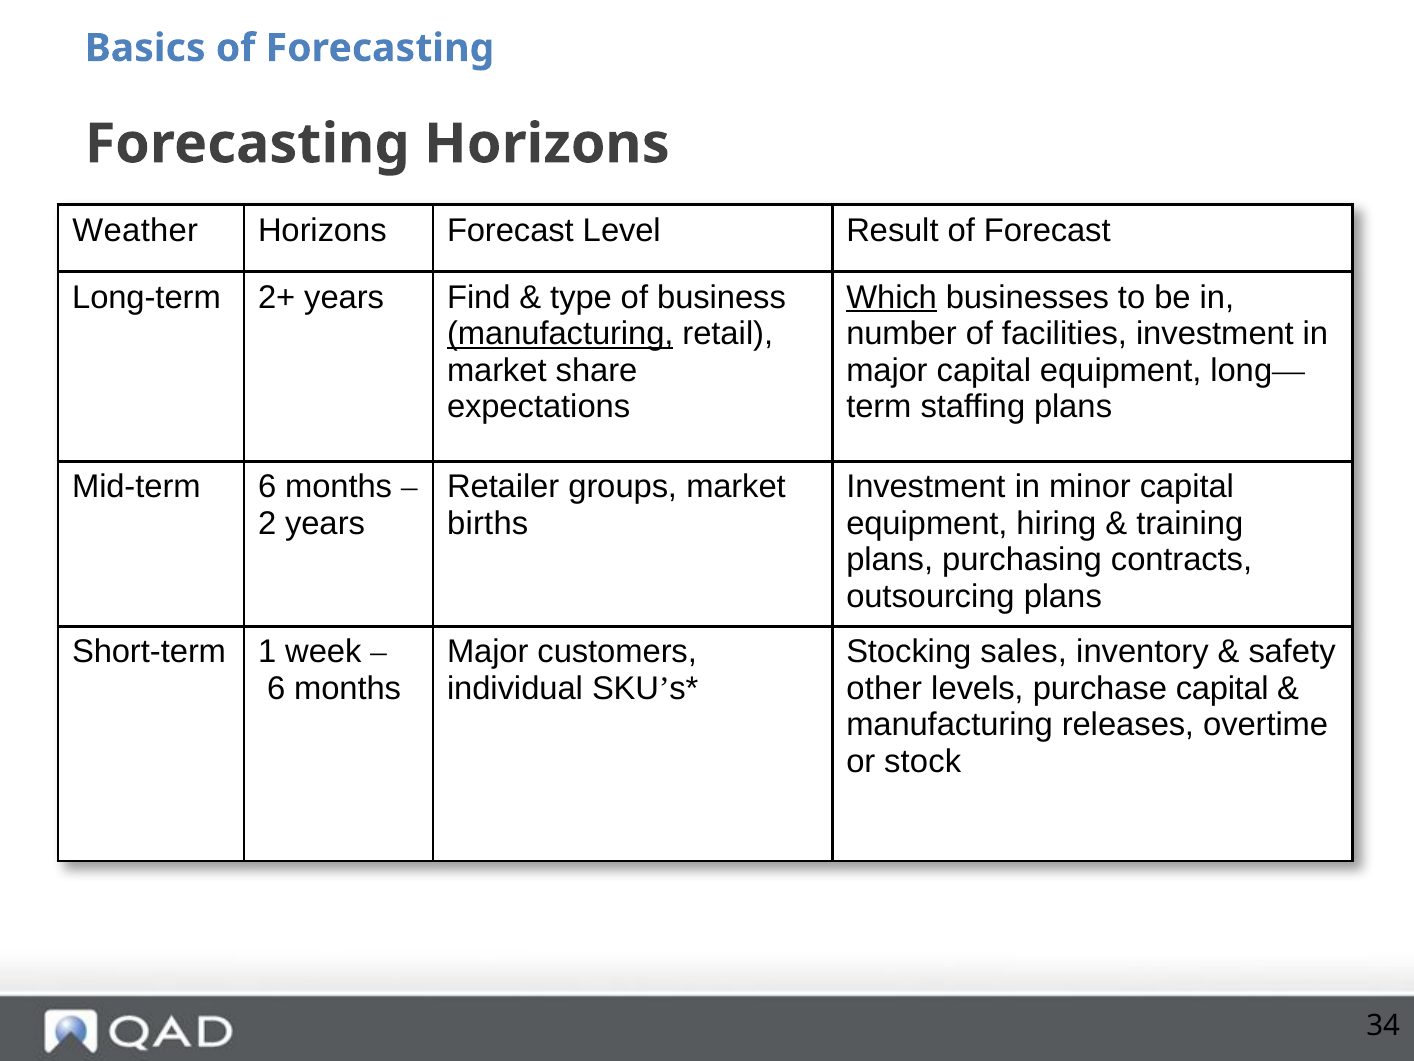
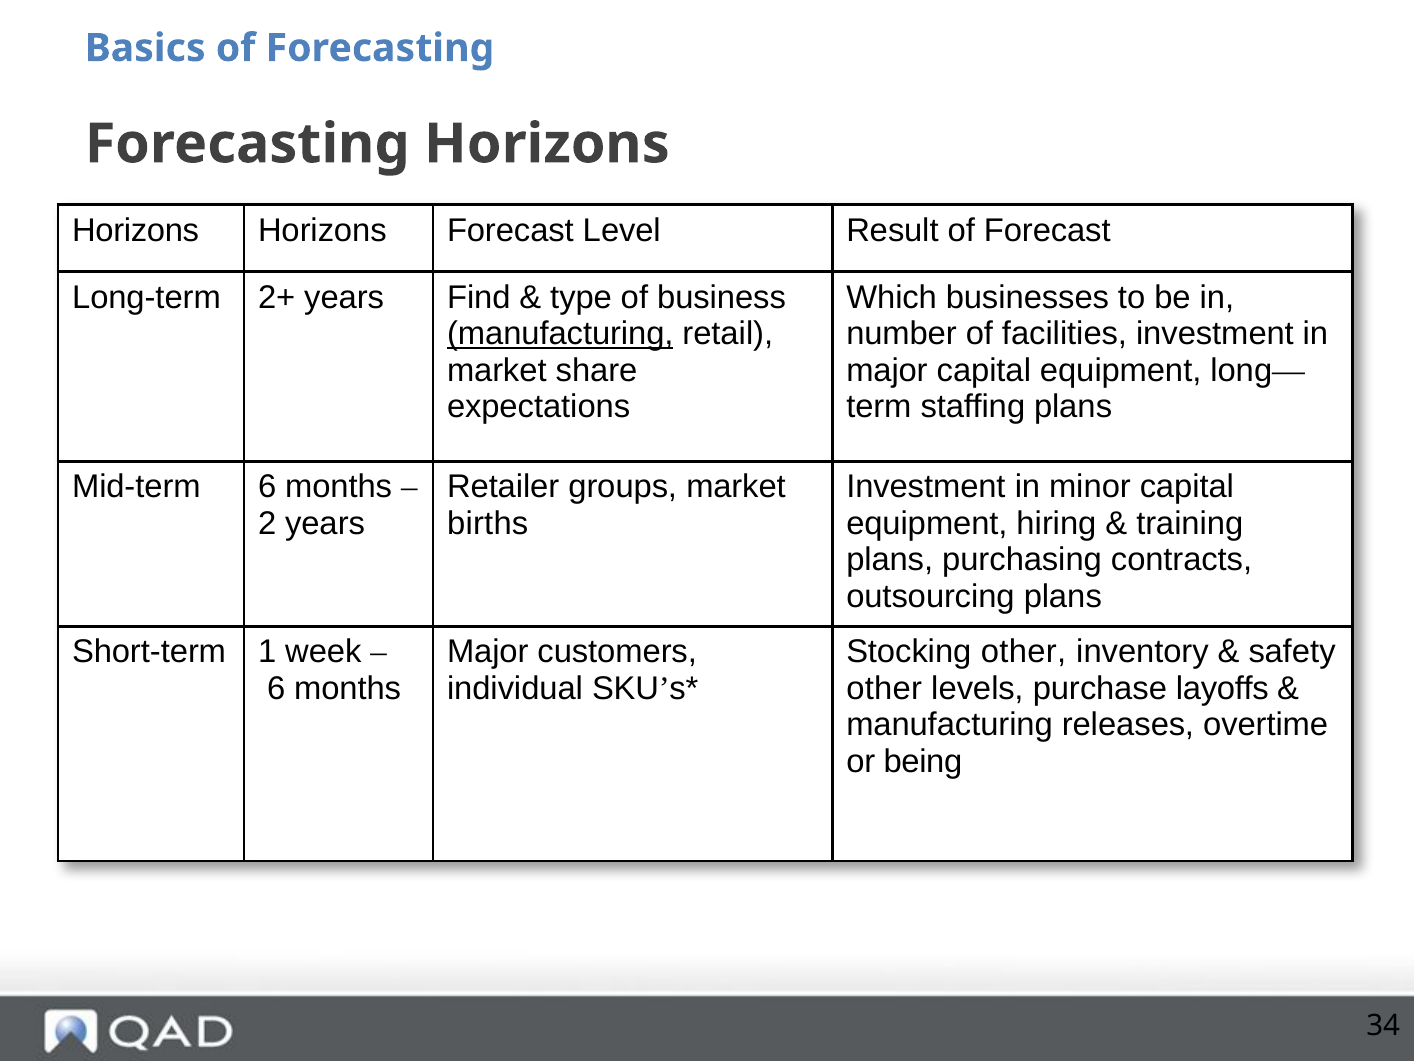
Weather: Weather -> Horizons (136, 230)
Which underline: present -> none (892, 297)
Stocking sales: sales -> other (1024, 652)
purchase capital: capital -> layoffs (1222, 688)
stock: stock -> being (923, 761)
